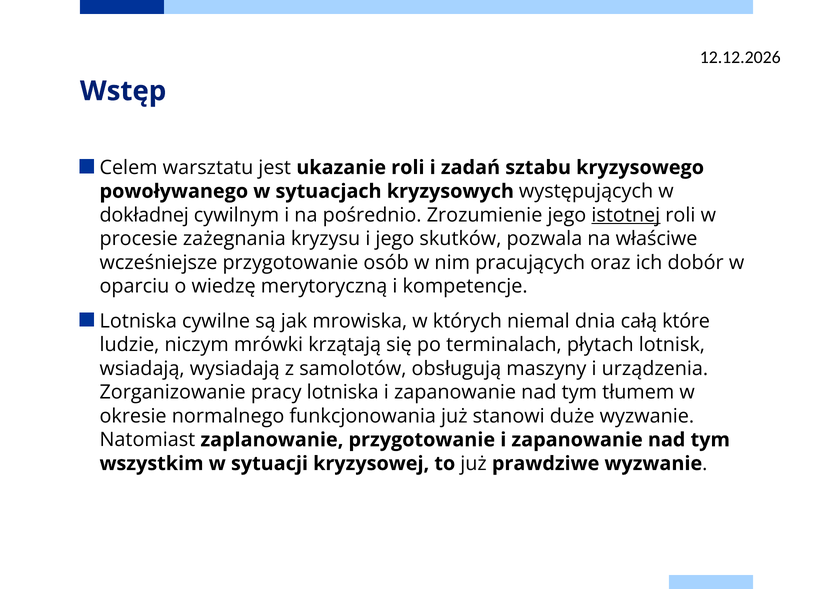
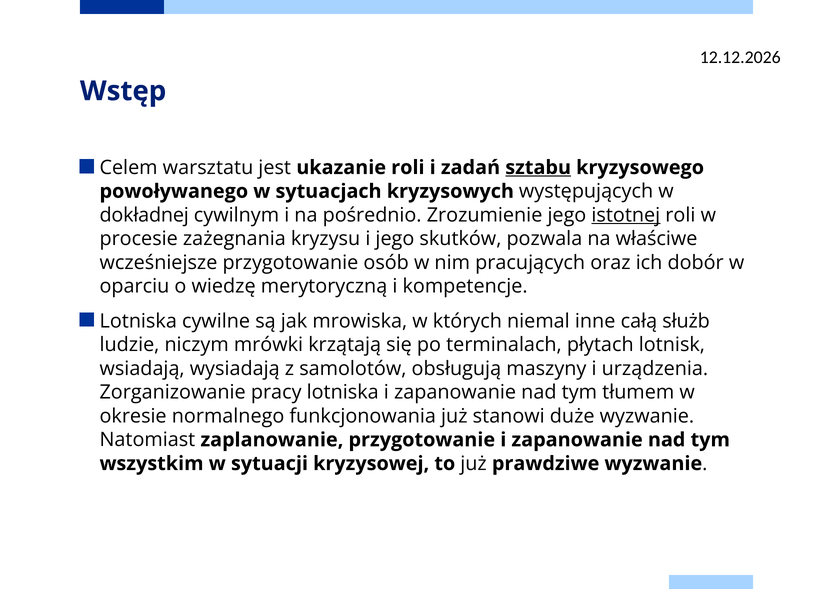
sztabu underline: none -> present (538, 168)
dnia: dnia -> inne (595, 321)
które: które -> służb (686, 321)
